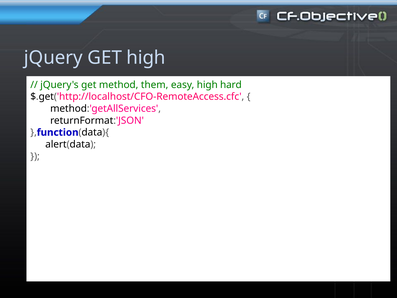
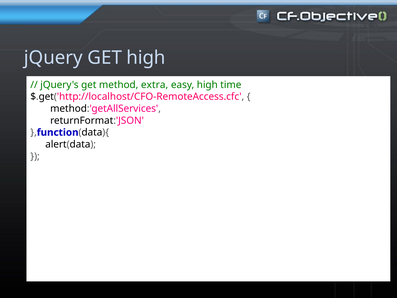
them: them -> extra (155, 85)
hard: hard -> time (231, 85)
